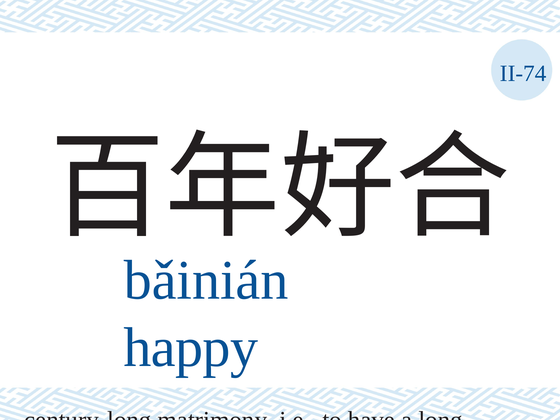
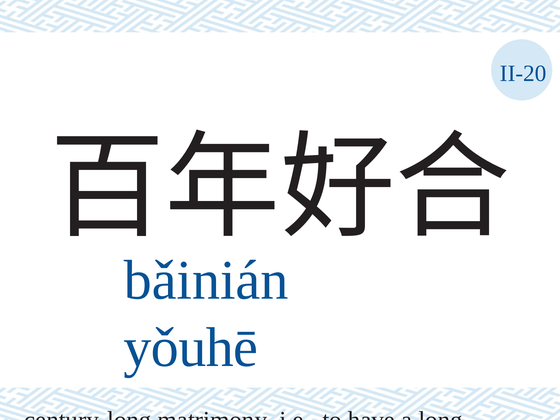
II-74: II-74 -> II-20 (523, 73)
happy: happy -> yǒuhē (191, 348)
